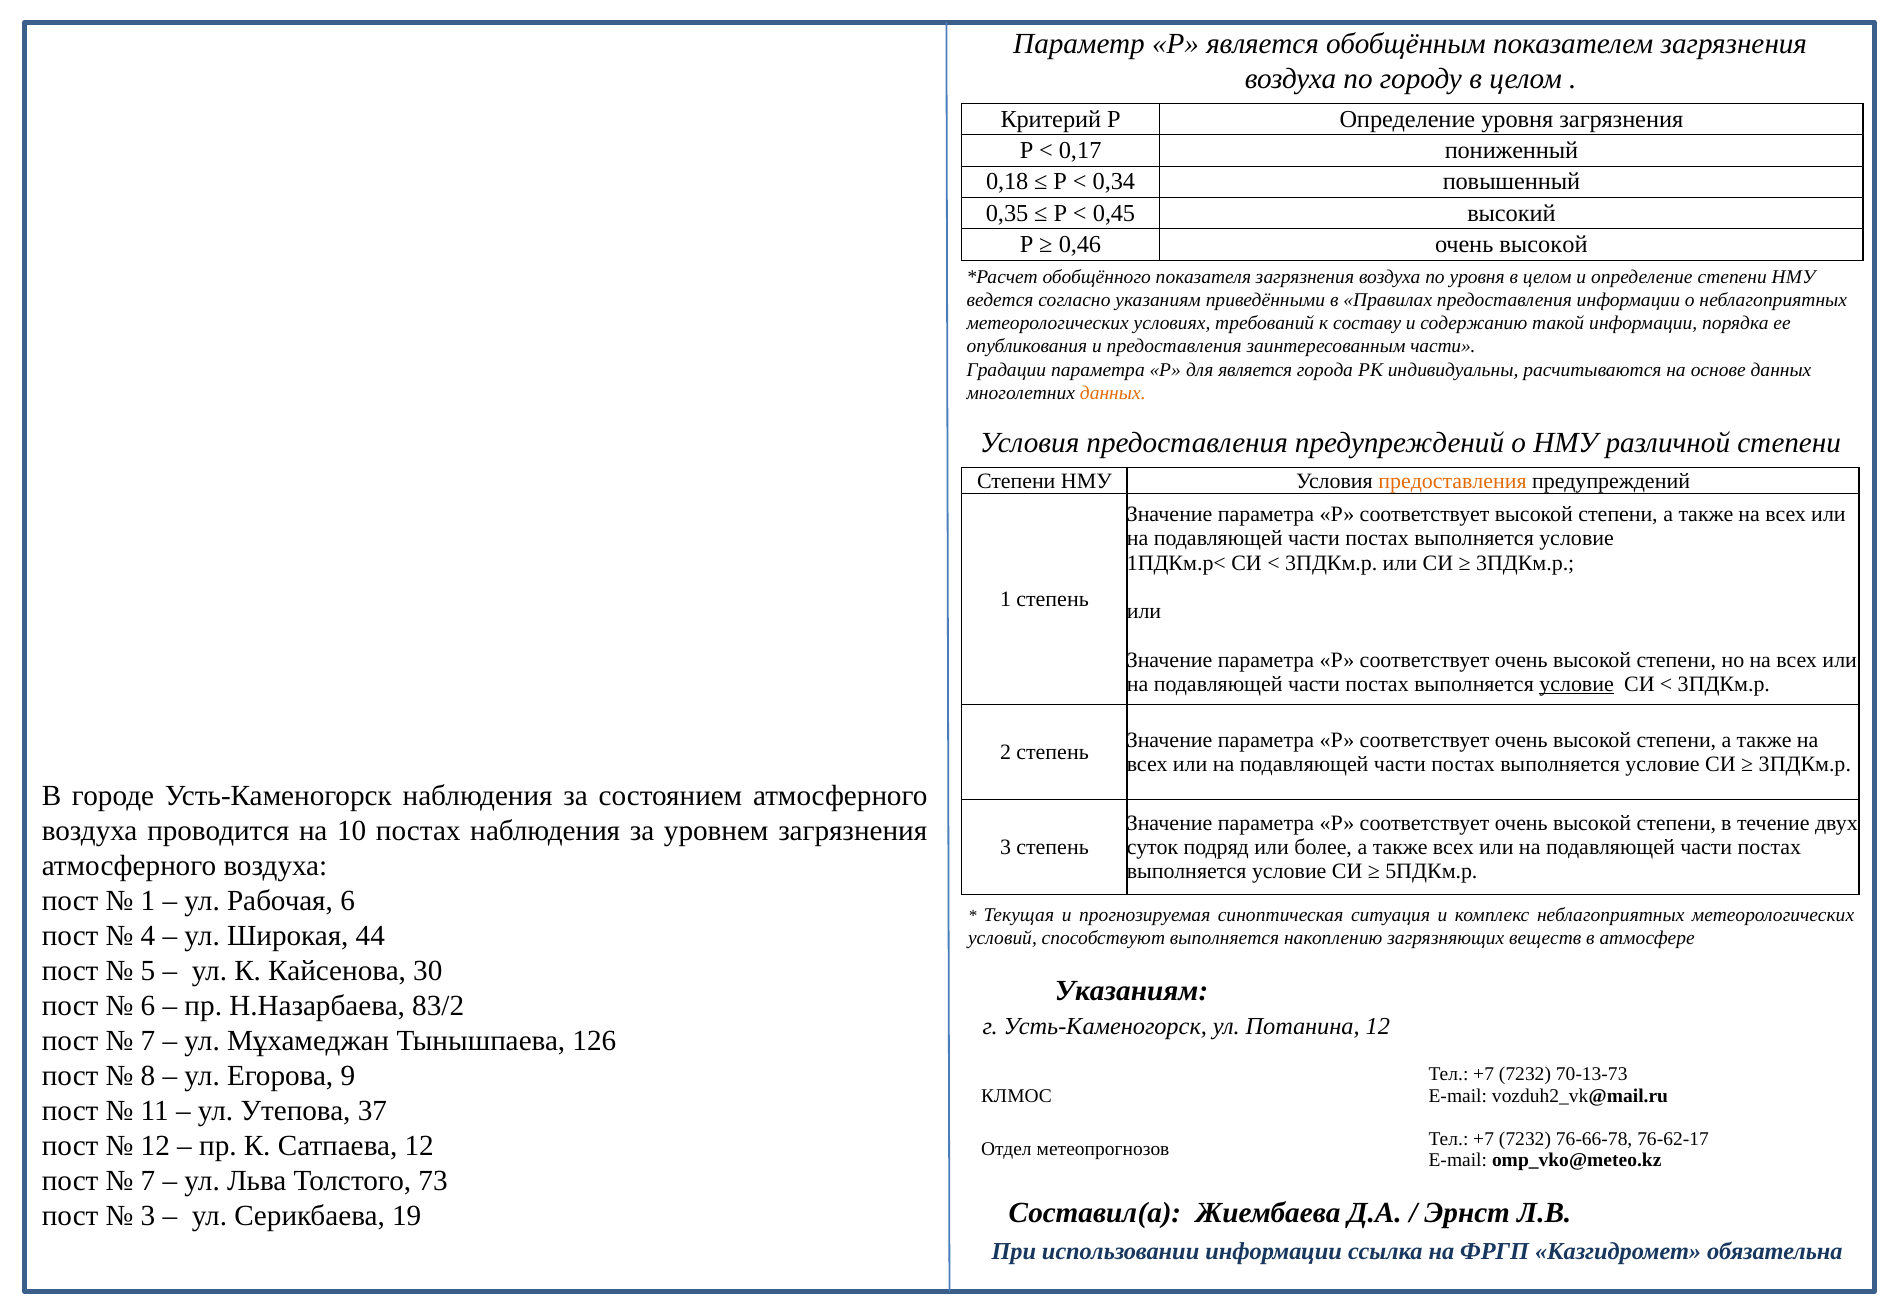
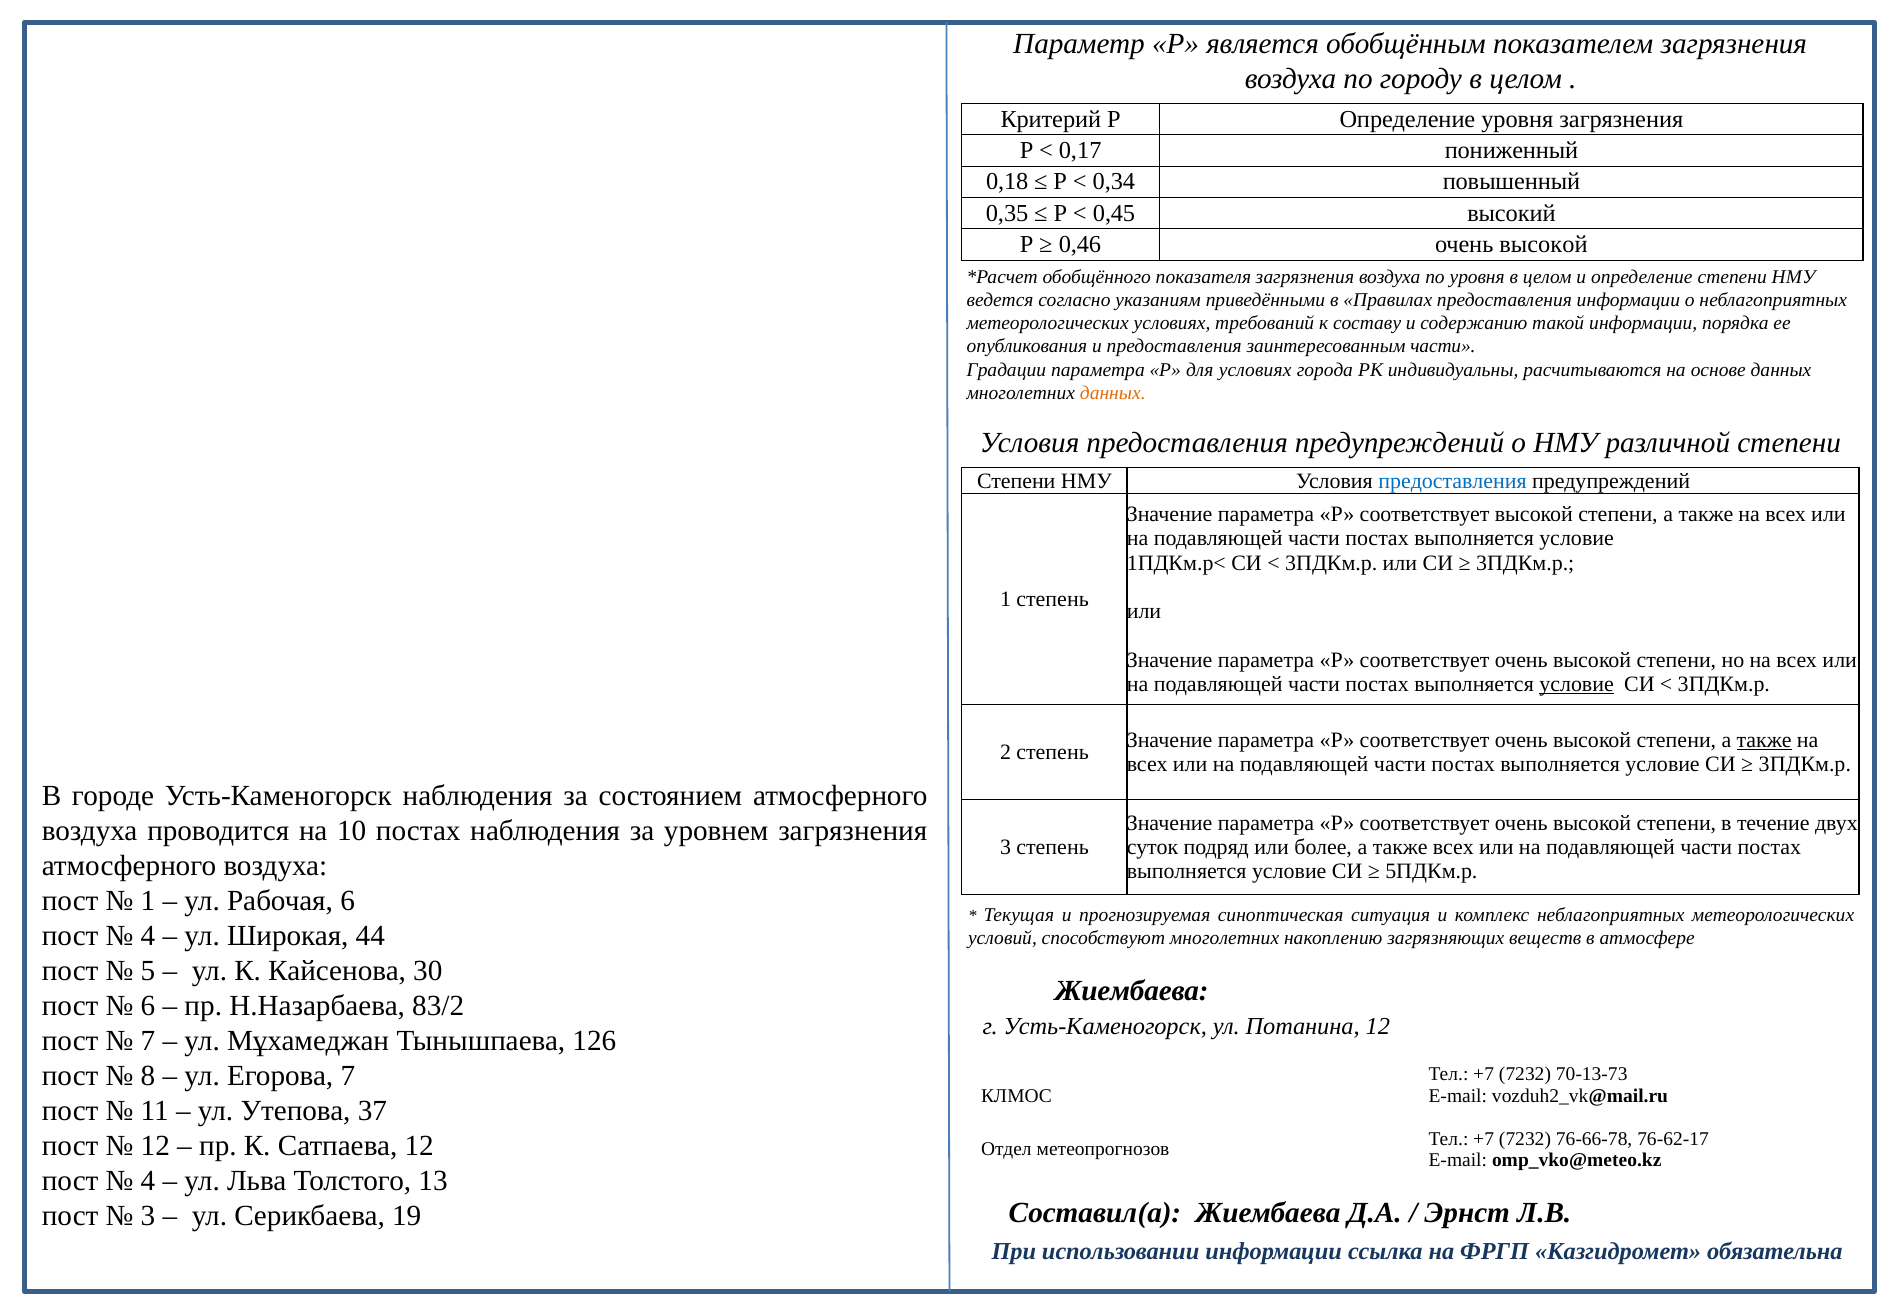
для является: является -> условиях (1255, 370)
предоставления colour: orange -> blue (1453, 481)
также underline: none -> present (1764, 741)
способствуют выполняется: выполняется -> многолетних (1225, 939)
Указаниям: Указаниям -> Жиембаева (1132, 991)
Егорова 9: 9 -> 7 (348, 1076)
7: 7 -> 4 (148, 1182)
73: 73 -> 13 (433, 1182)
